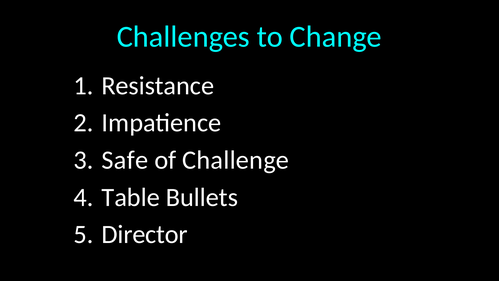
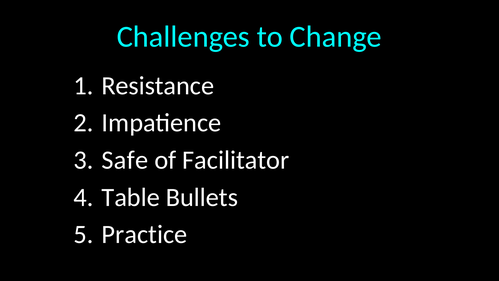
Challenge: Challenge -> Facilitator (236, 160)
Director: Director -> Practice (145, 234)
